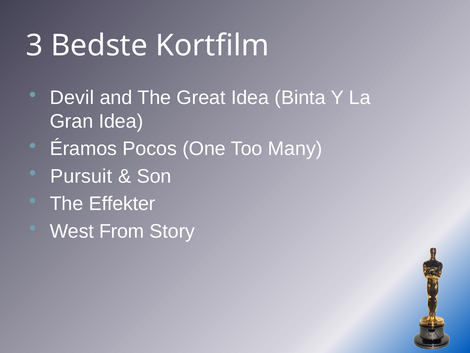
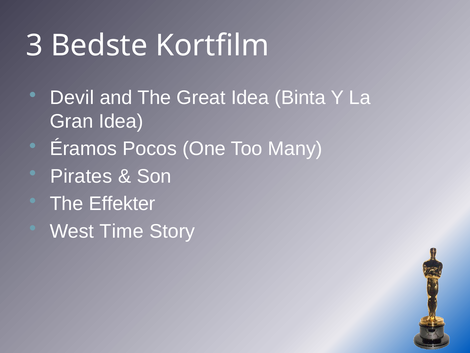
Pursuit: Pursuit -> Pirates (81, 176)
From: From -> Time (122, 231)
